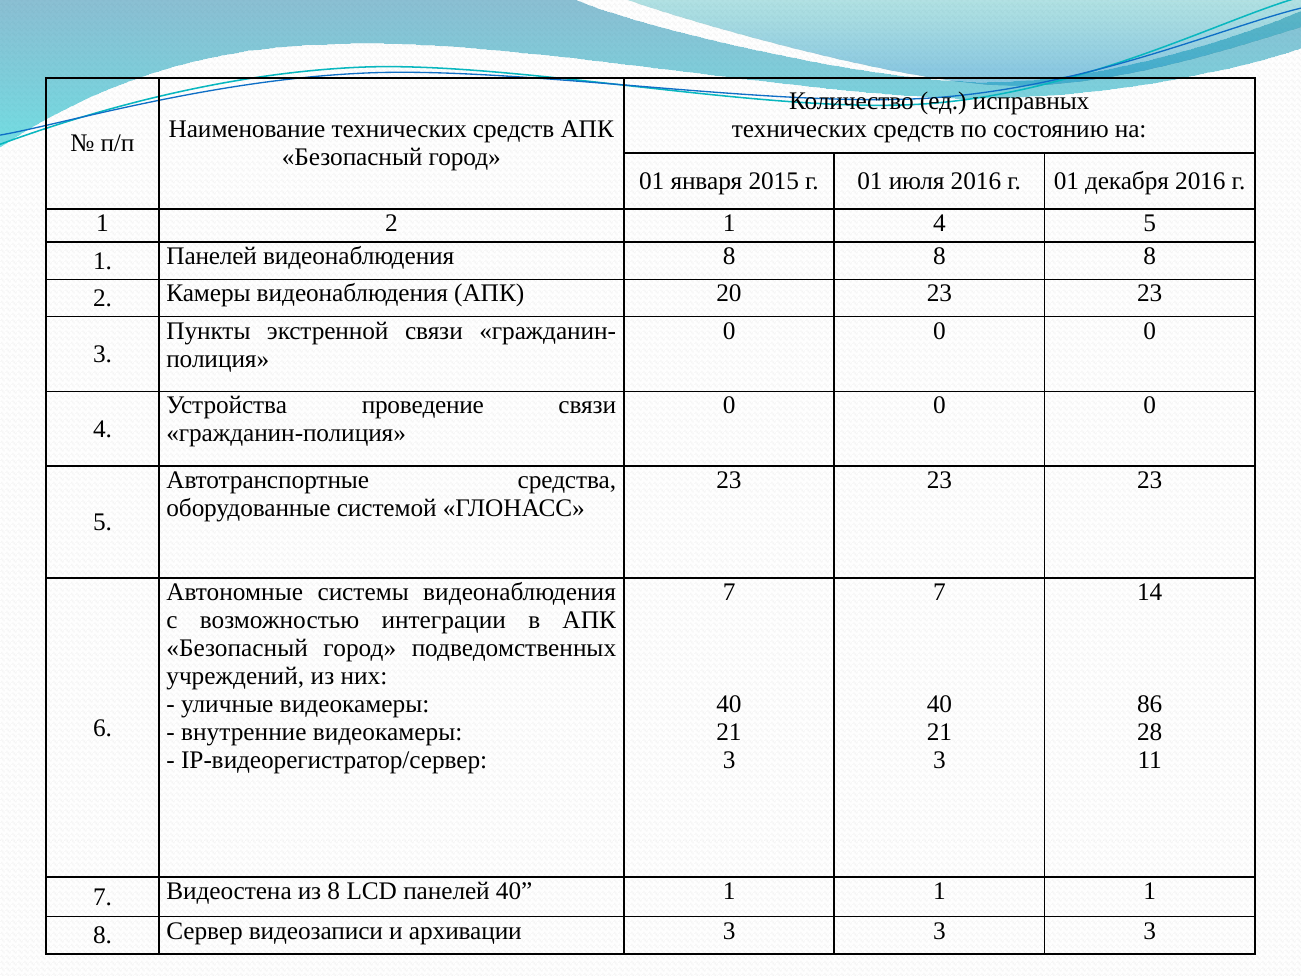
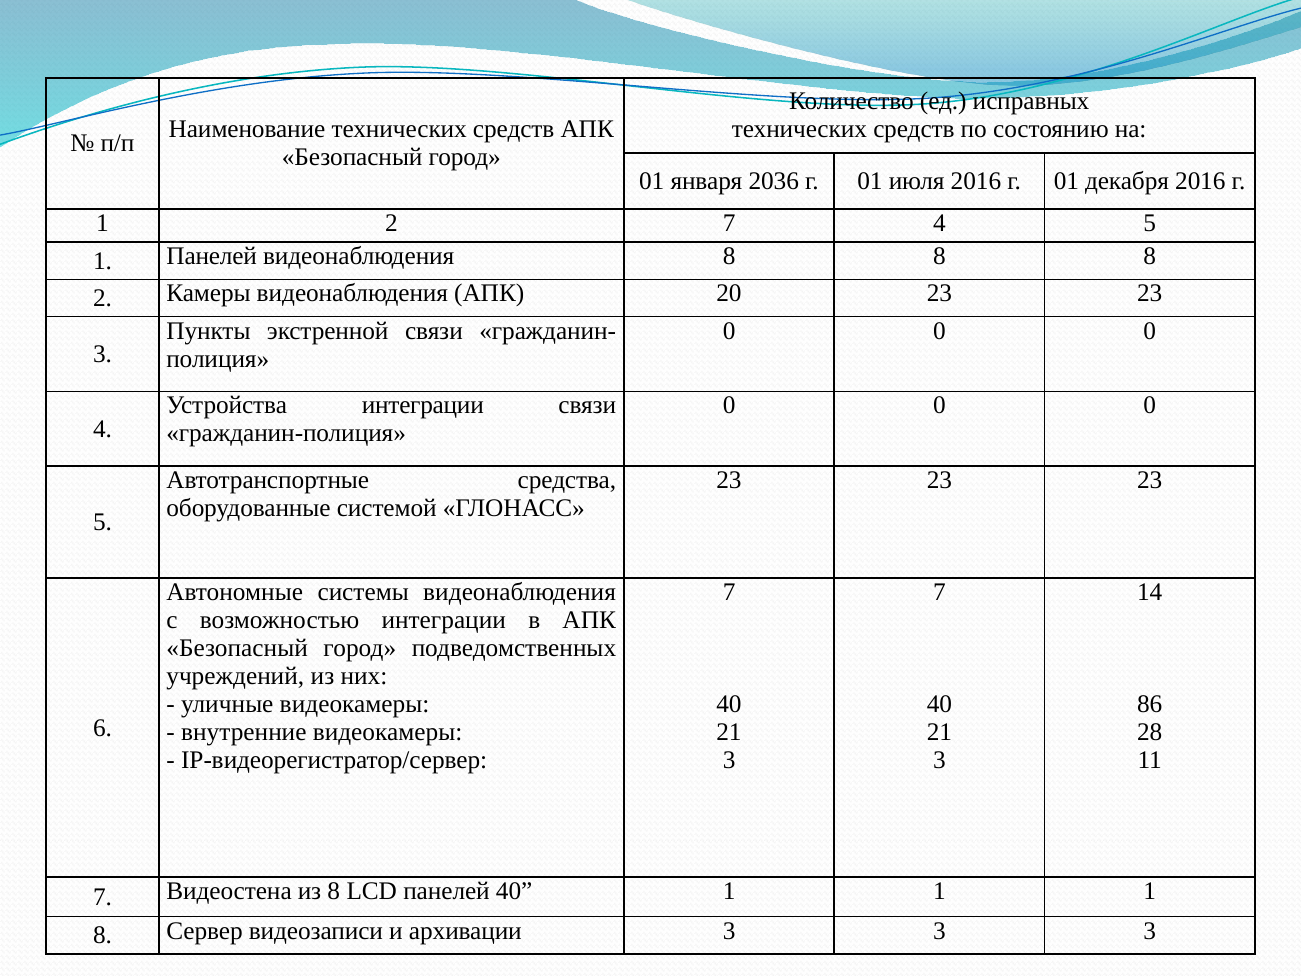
2015: 2015 -> 2036 (774, 181)
2 1: 1 -> 7 (729, 223)
Устройства проведение: проведение -> интеграции (423, 405)
